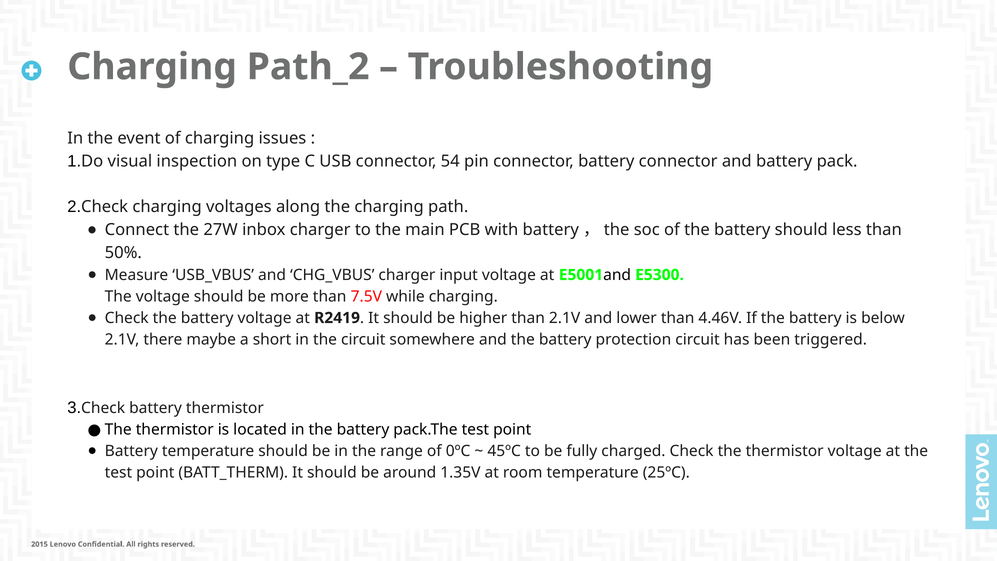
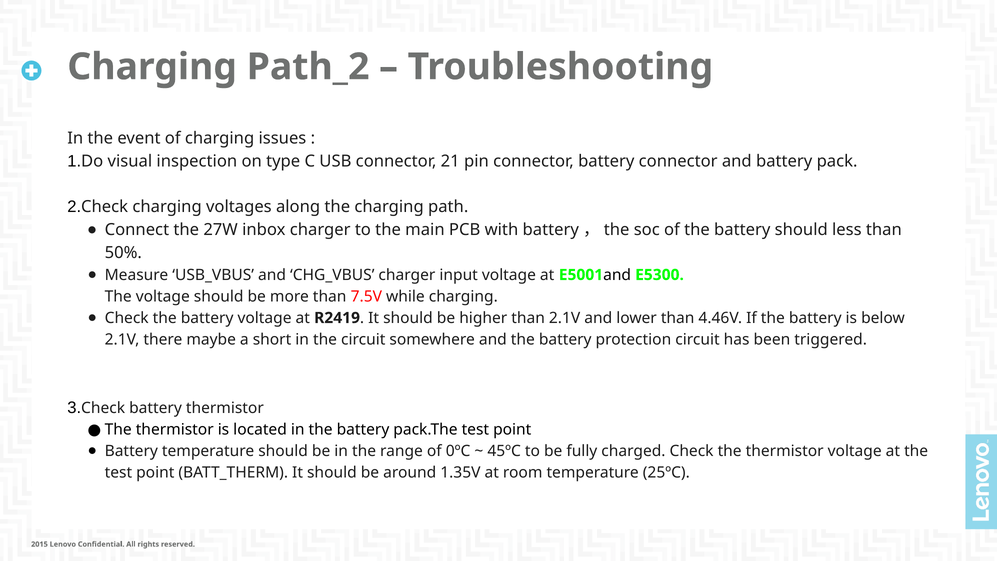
54: 54 -> 21 (450, 161)
